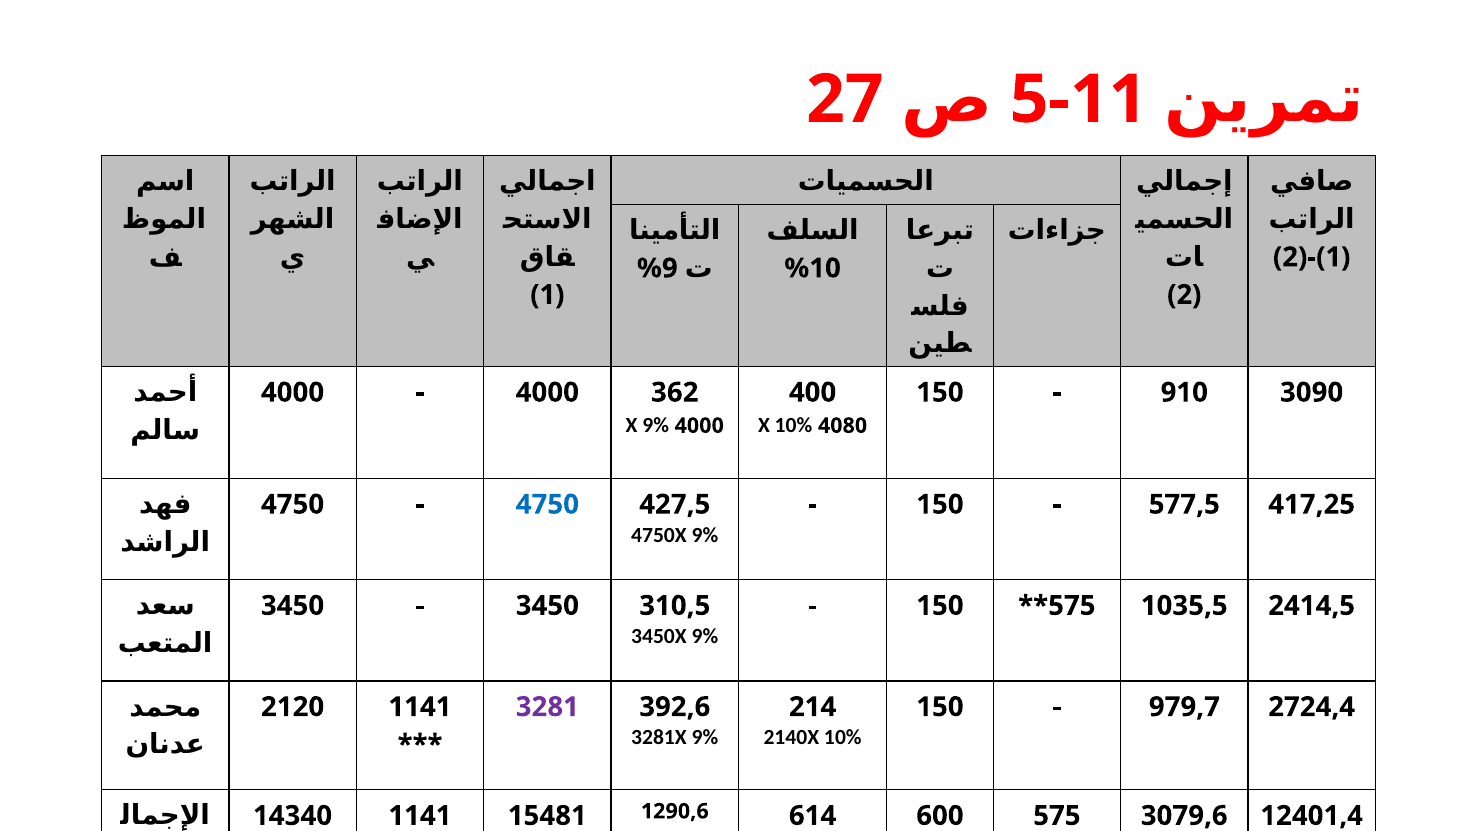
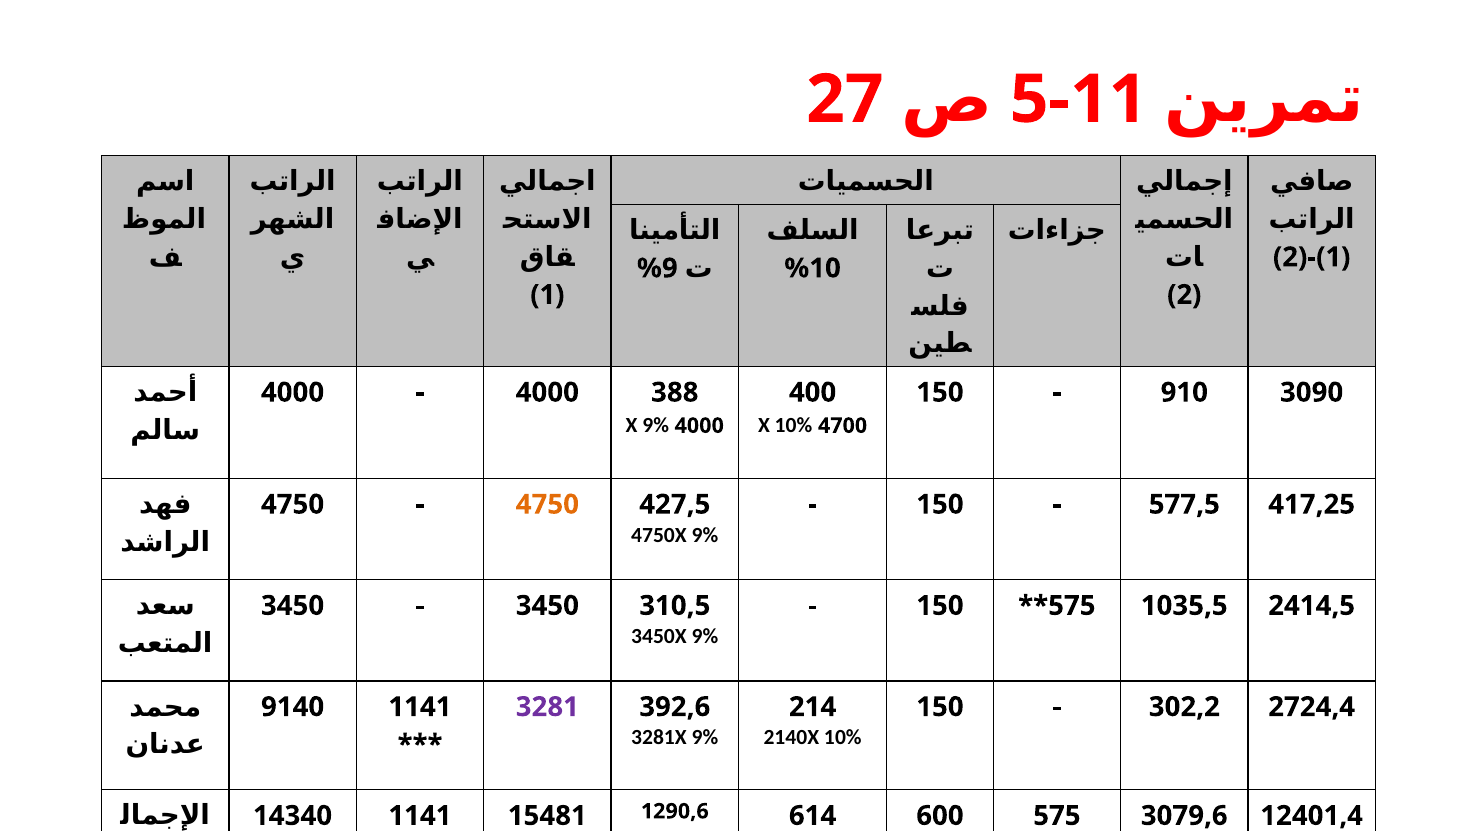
362: 362 -> 388 (675, 392)
4080: 4080 -> 4700 (843, 426)
4750 colour: blue -> orange (547, 504)
2120: 2120 -> 9140 (293, 707)
979,7: 979,7 -> 302,2 (1184, 707)
